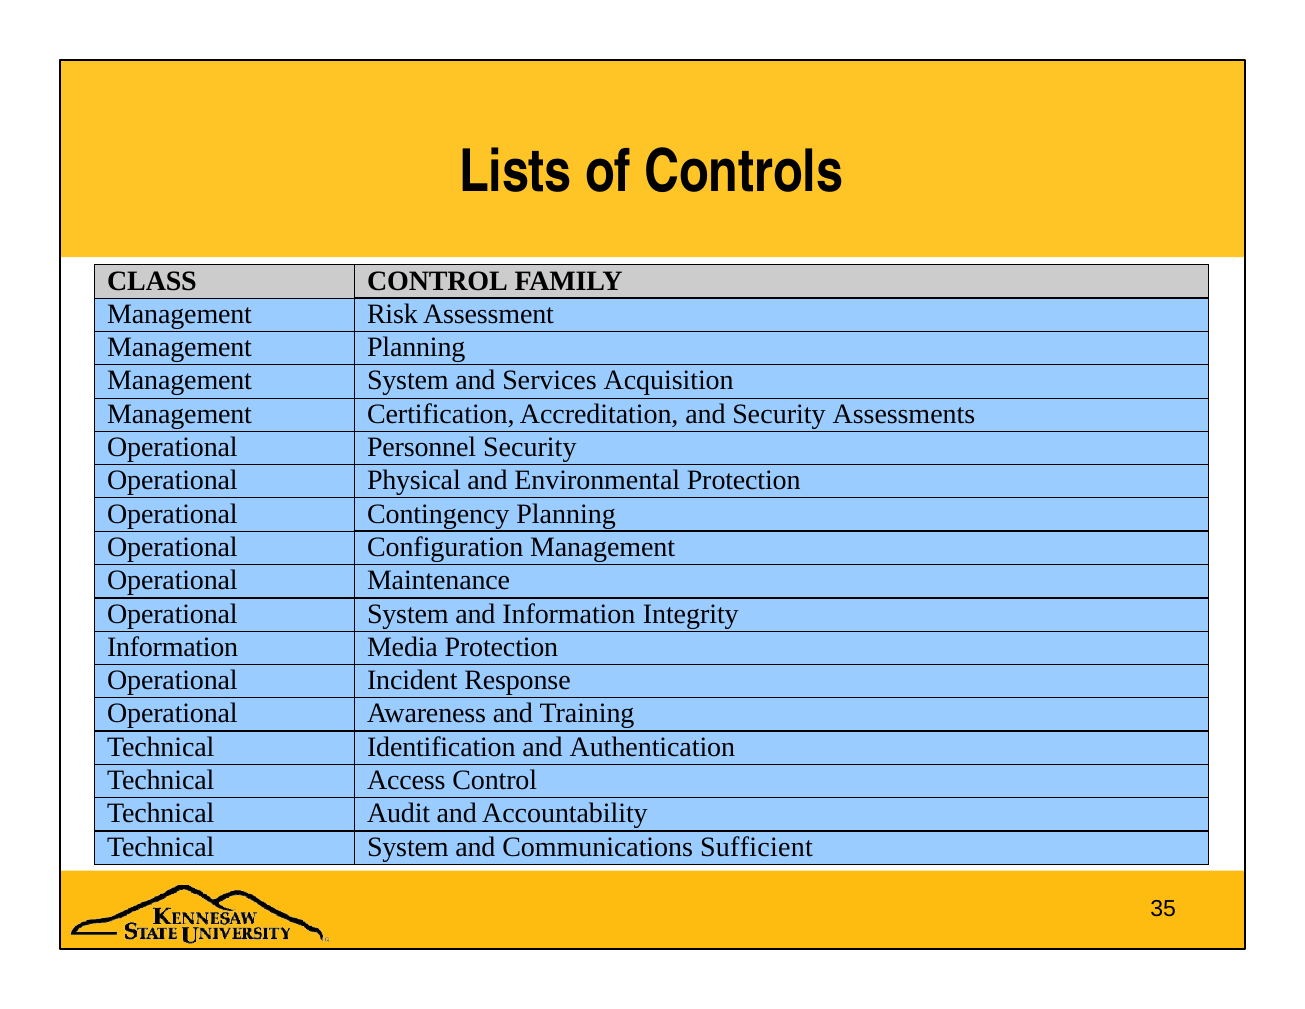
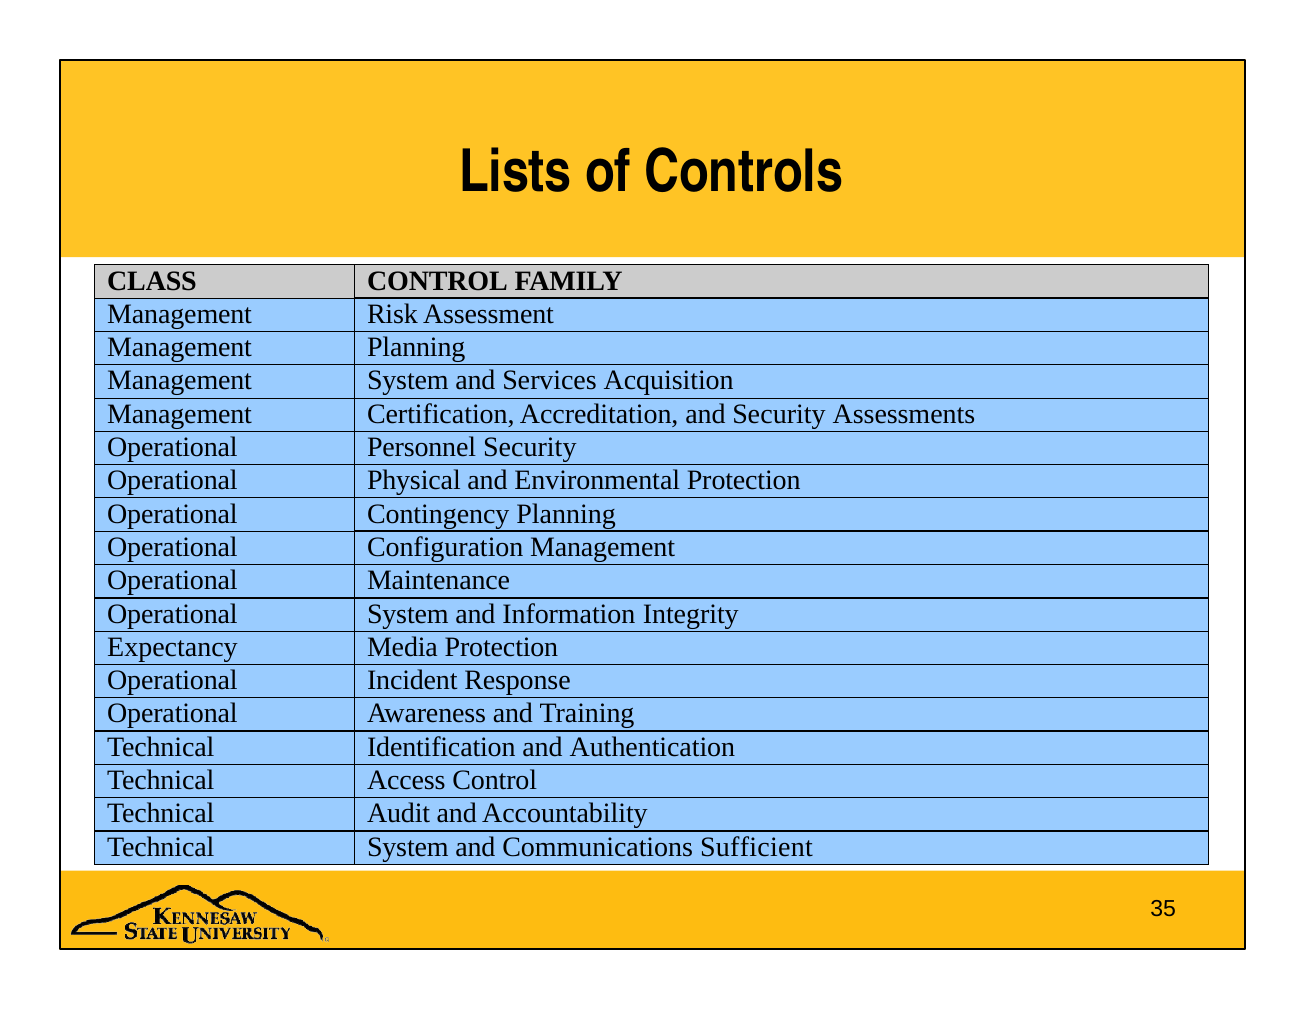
Information: Information -> Expectancy (172, 647)
